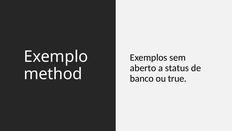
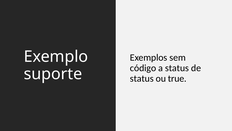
aberto: aberto -> código (143, 68)
method: method -> suporte (53, 74)
banco: banco -> status (142, 78)
